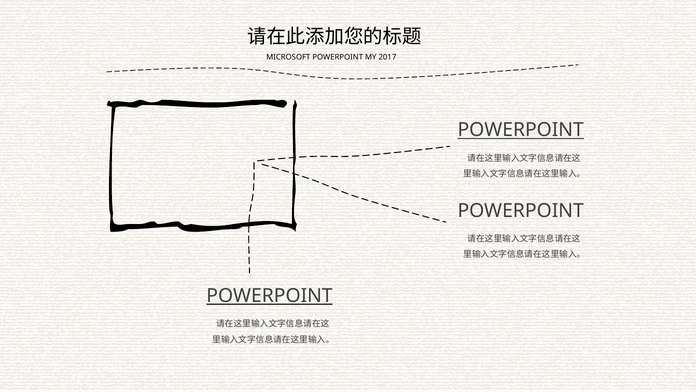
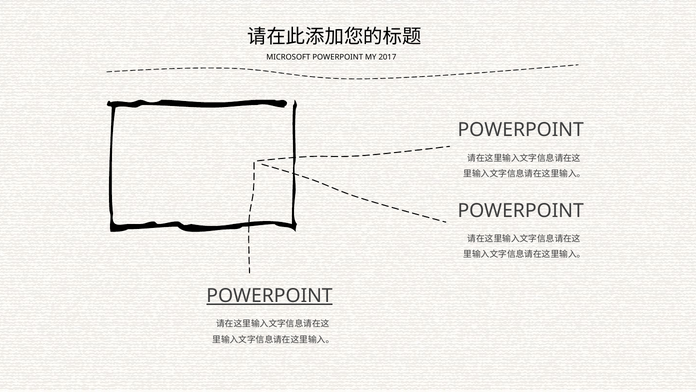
POWERPOINT underline: present -> none (521, 130)
